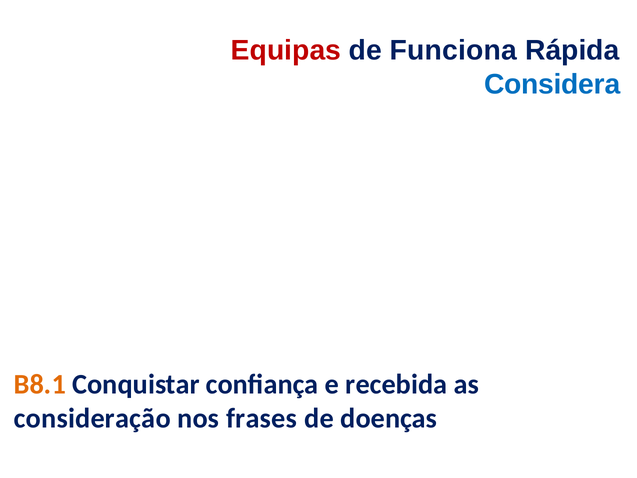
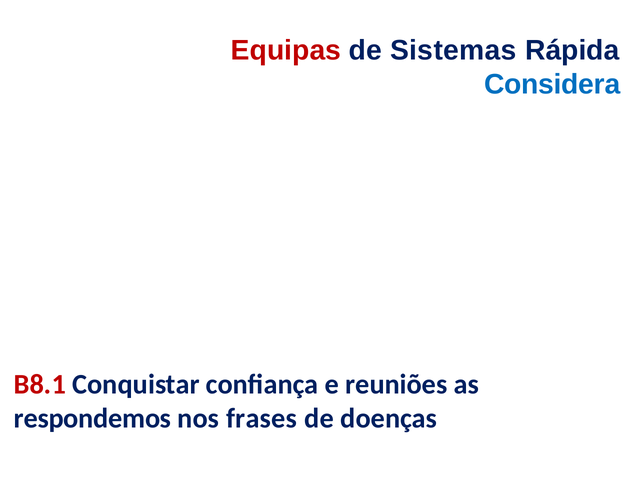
Funciona: Funciona -> Sistemas (453, 50)
B8.1 colour: orange -> red (40, 384)
recebida: recebida -> reuniões (396, 384)
consideração: consideração -> respondemos (93, 418)
